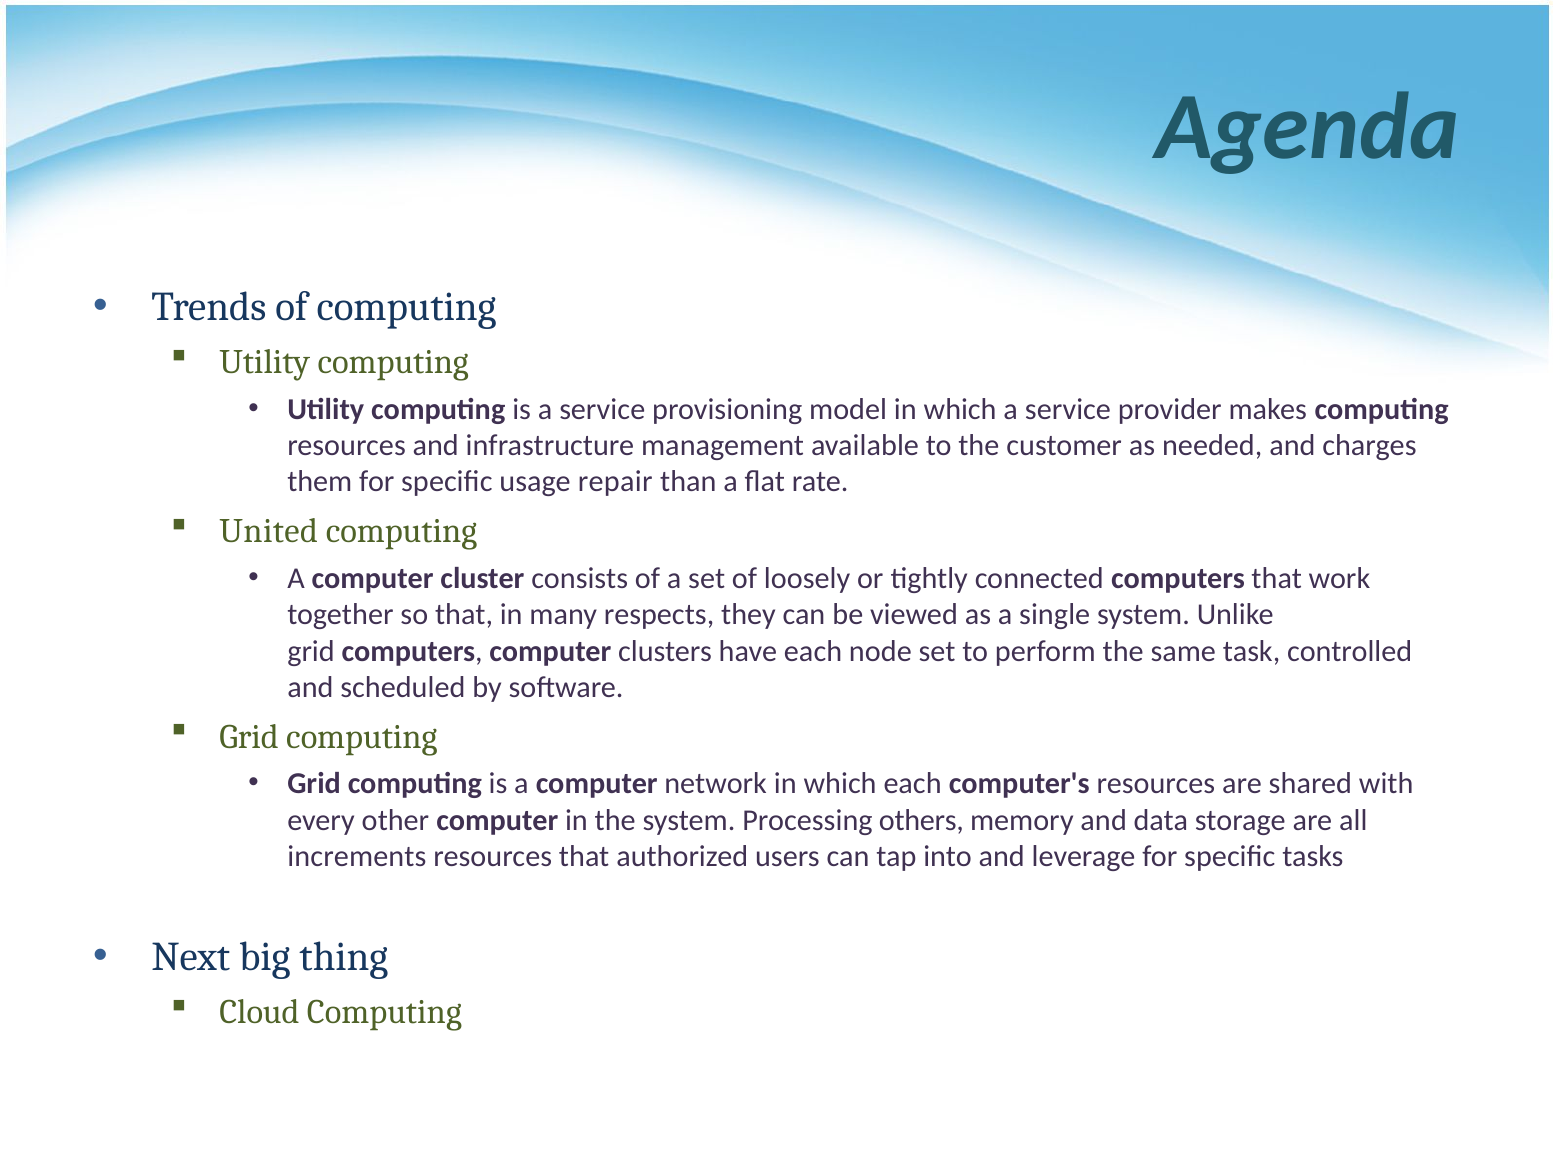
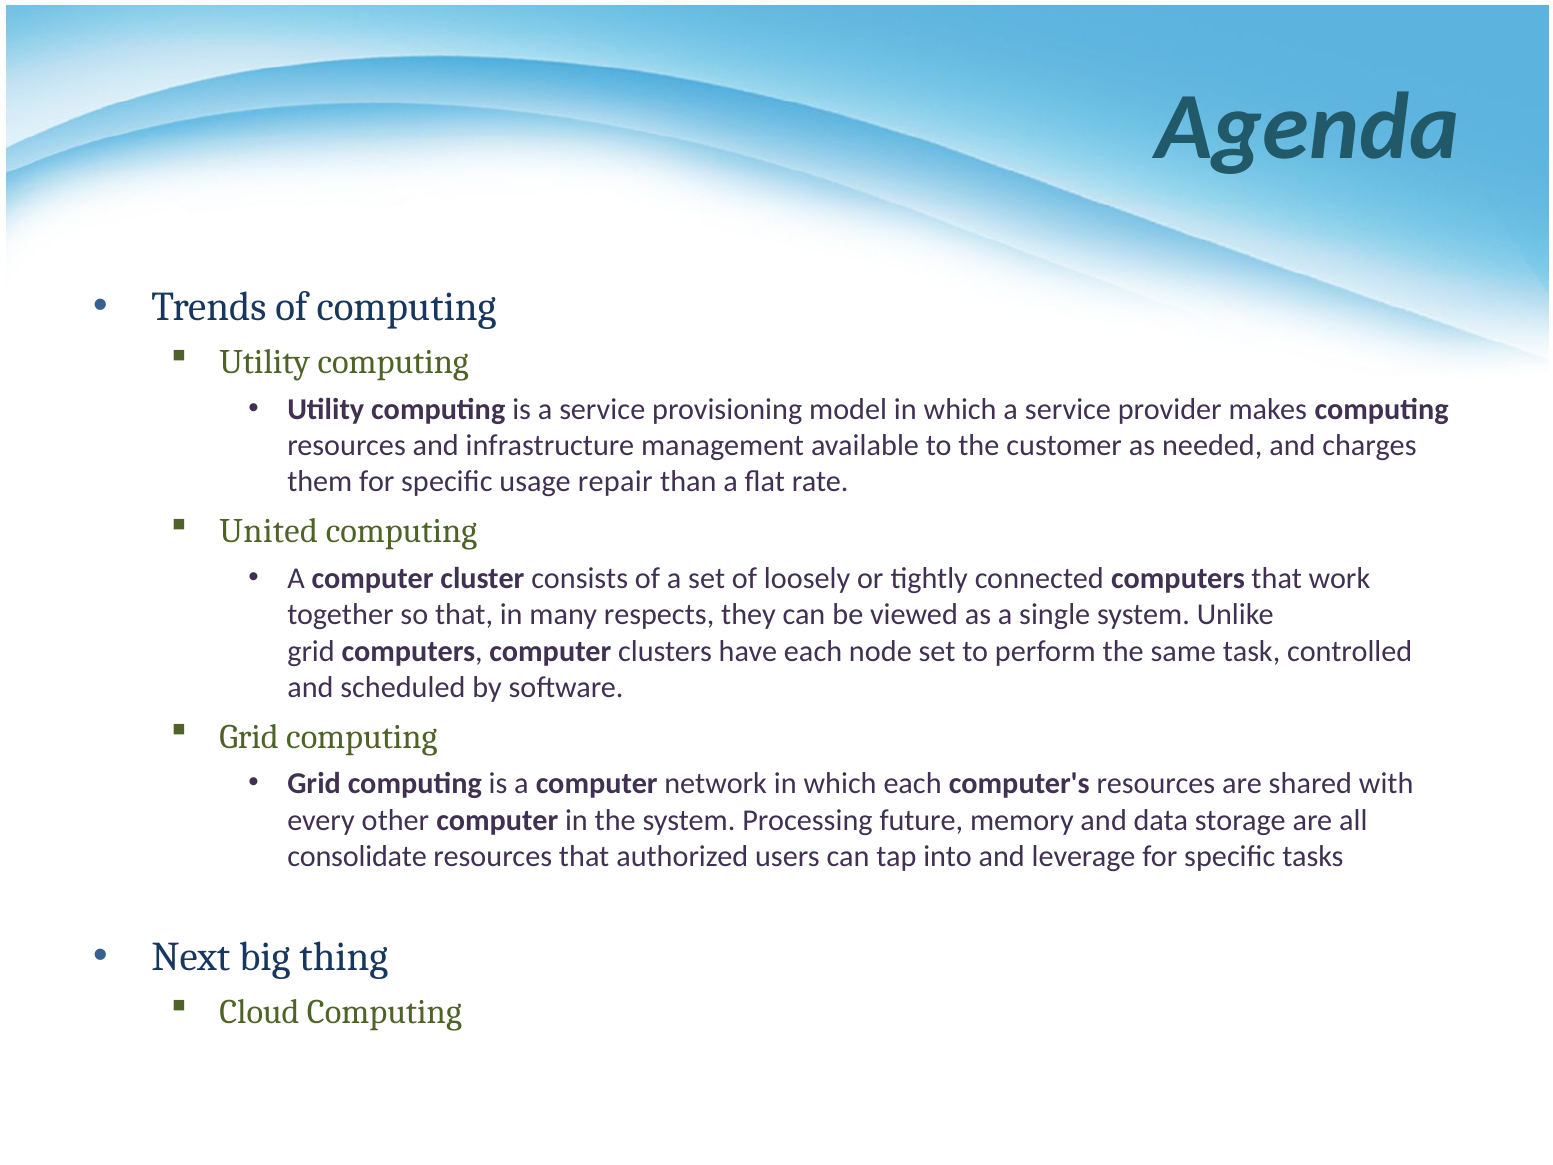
others: others -> future (921, 820)
increments: increments -> consolidate (357, 856)
